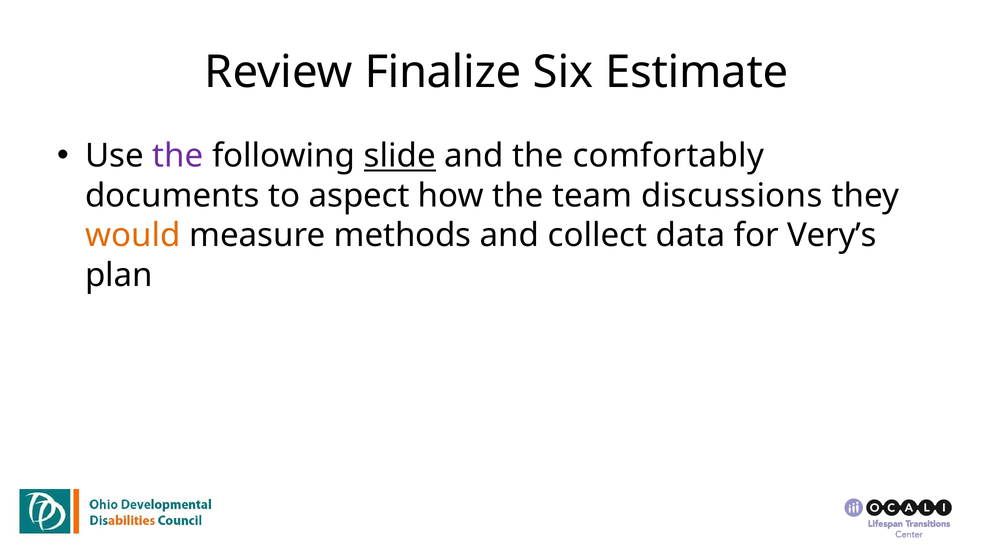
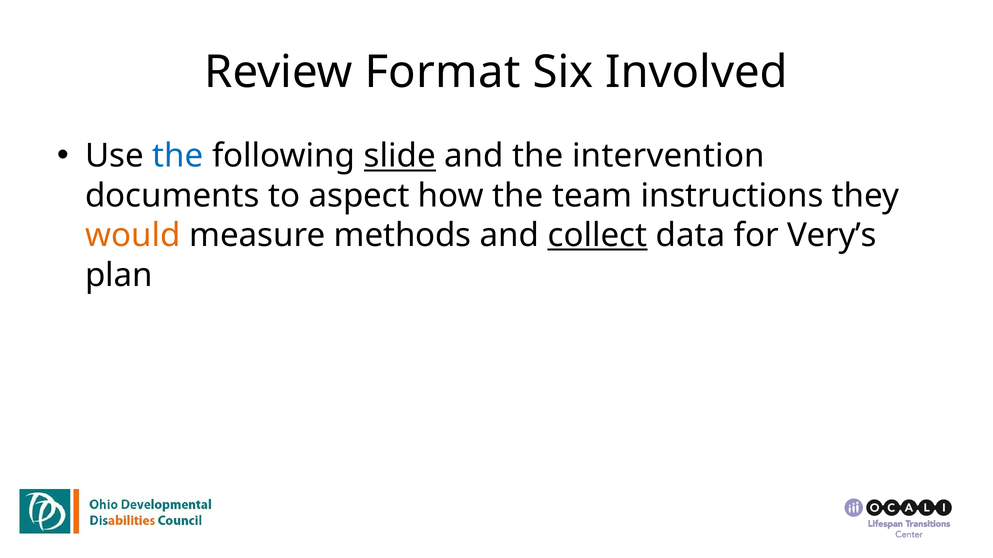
Finalize: Finalize -> Format (443, 72)
Estimate: Estimate -> Involved (697, 72)
the colour: purple -> blue (178, 156)
comfortably: comfortably -> intervention (668, 156)
discussions: discussions -> instructions (732, 196)
collect underline: none -> present (598, 236)
